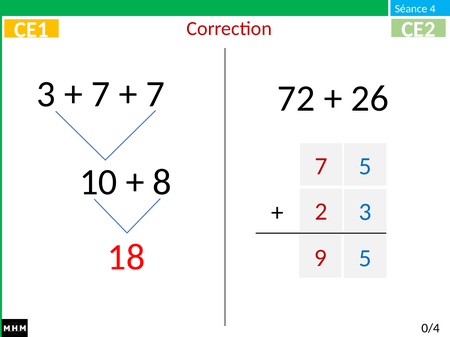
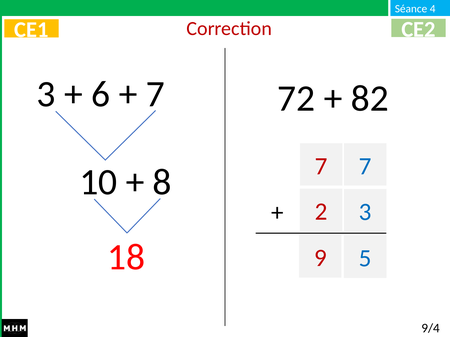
7: 7 -> 6 (101, 94)
26: 26 -> 82 (370, 99)
7 5: 5 -> 7 (365, 166)
0/4: 0/4 -> 9/4 (431, 329)
